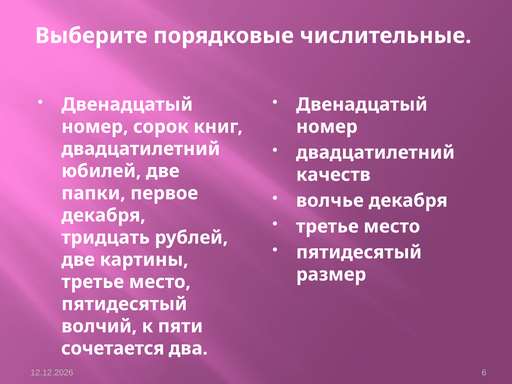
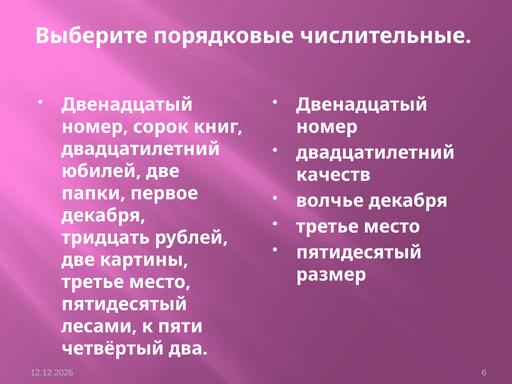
волчий: волчий -> лесами (99, 326)
сочетается: сочетается -> четвёртый (113, 348)
